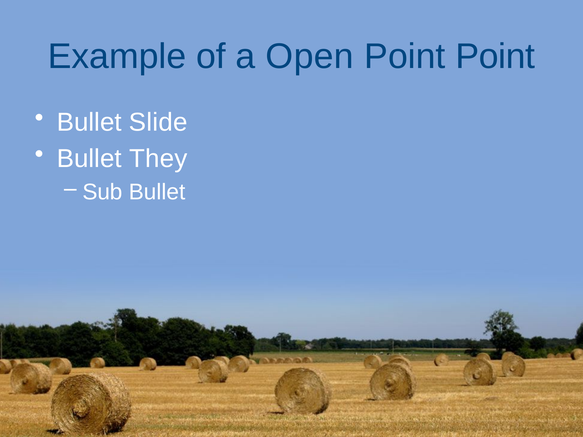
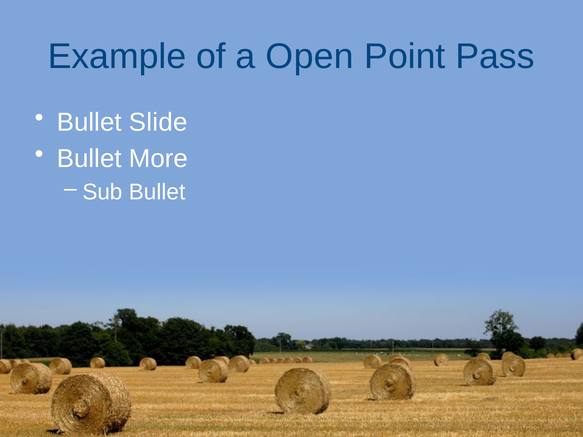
Point Point: Point -> Pass (495, 56)
They: They -> More (158, 159)
